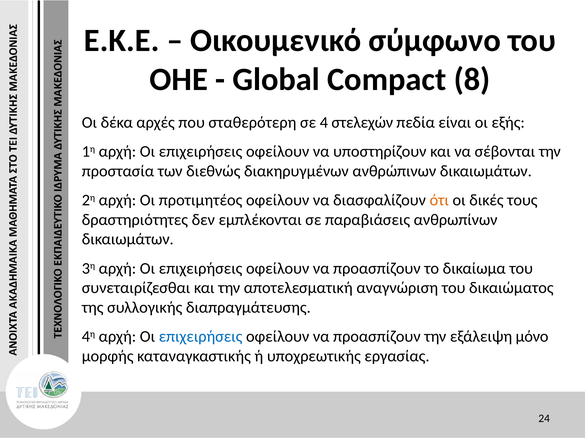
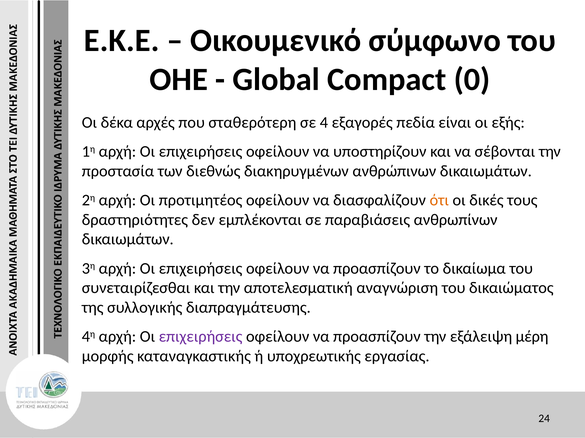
8: 8 -> 0 (472, 79)
στελεχών: στελεχών -> εξαγορές (362, 123)
επιχειρήσεις colour: blue -> purple (201, 337)
μόνο: μόνο -> μέρη (532, 337)
